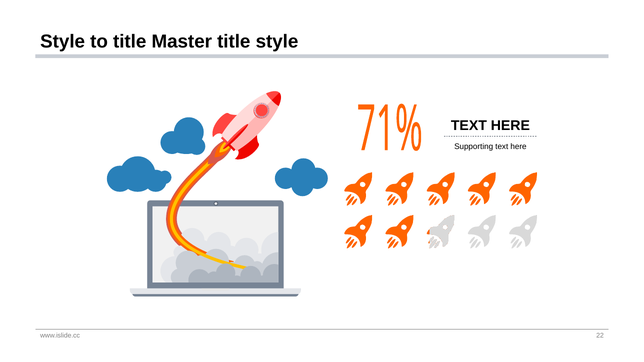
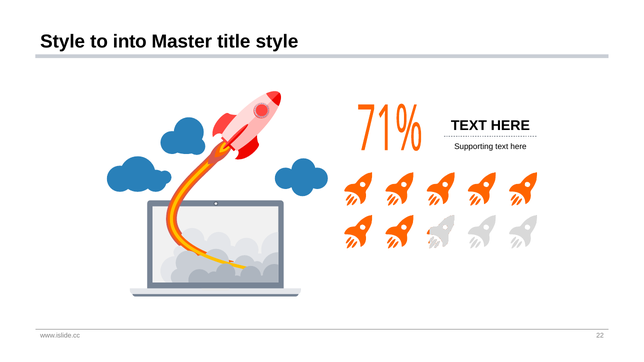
to title: title -> into (130, 42)
